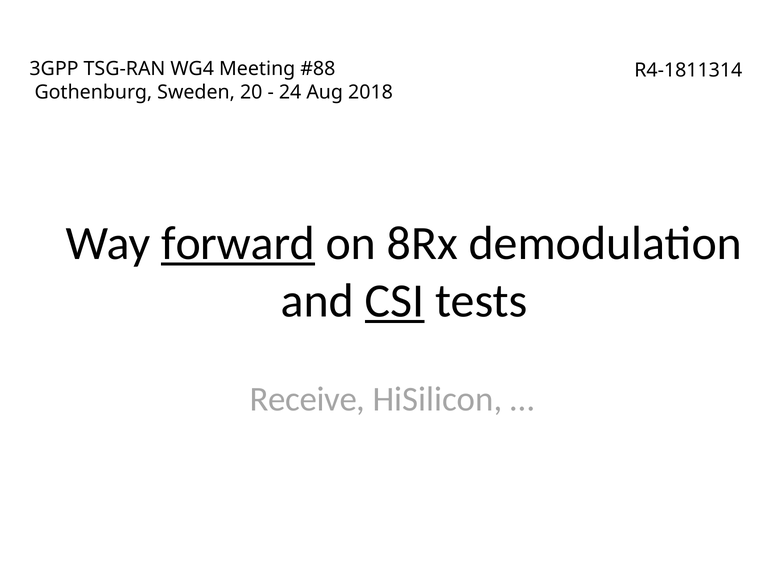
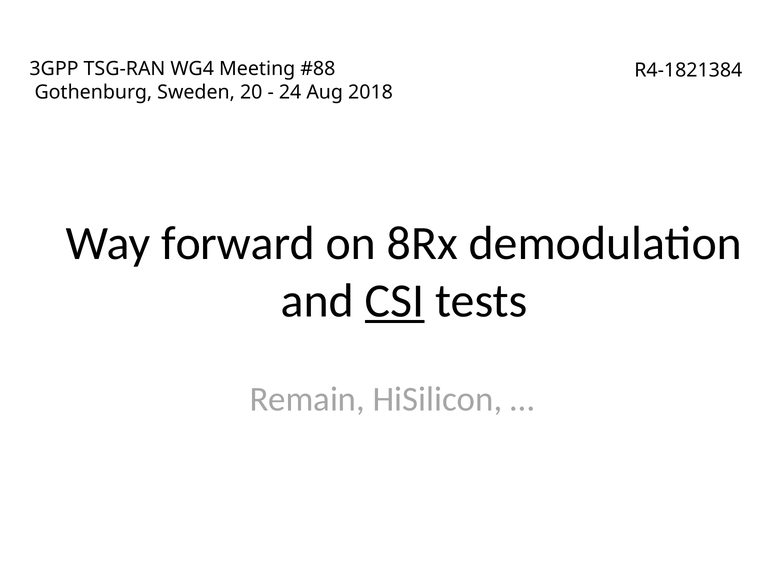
R4-1811314: R4-1811314 -> R4-1821384 (688, 70)
forward underline: present -> none (238, 243)
Receive: Receive -> Remain (307, 399)
